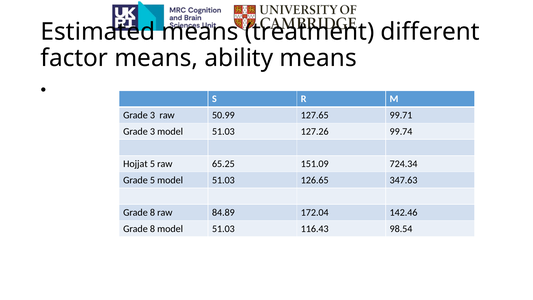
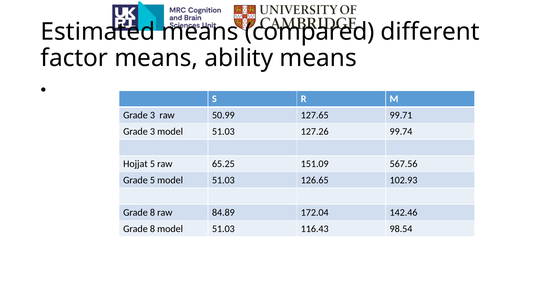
treatment: treatment -> compared (310, 32)
724.34: 724.34 -> 567.56 (404, 164)
347.63: 347.63 -> 102.93 (404, 180)
